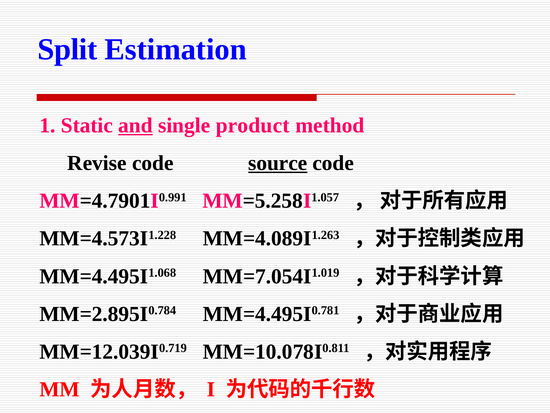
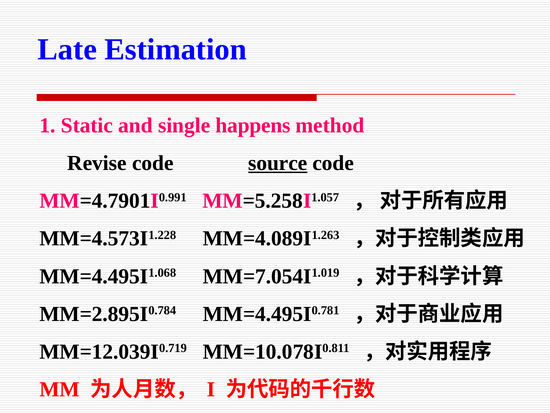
Split: Split -> Late (67, 49)
and underline: present -> none (135, 125)
product: product -> happens (253, 125)
